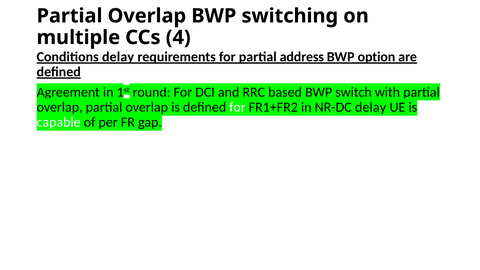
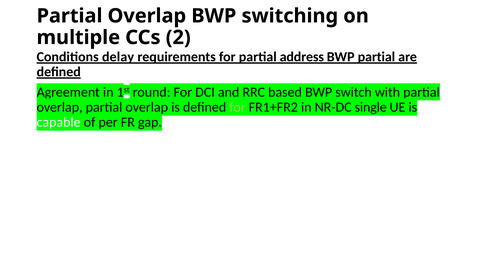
4: 4 -> 2 (178, 37)
BWP option: option -> partial (376, 57)
for colour: white -> light green (237, 107)
NR-DC delay: delay -> single (371, 107)
